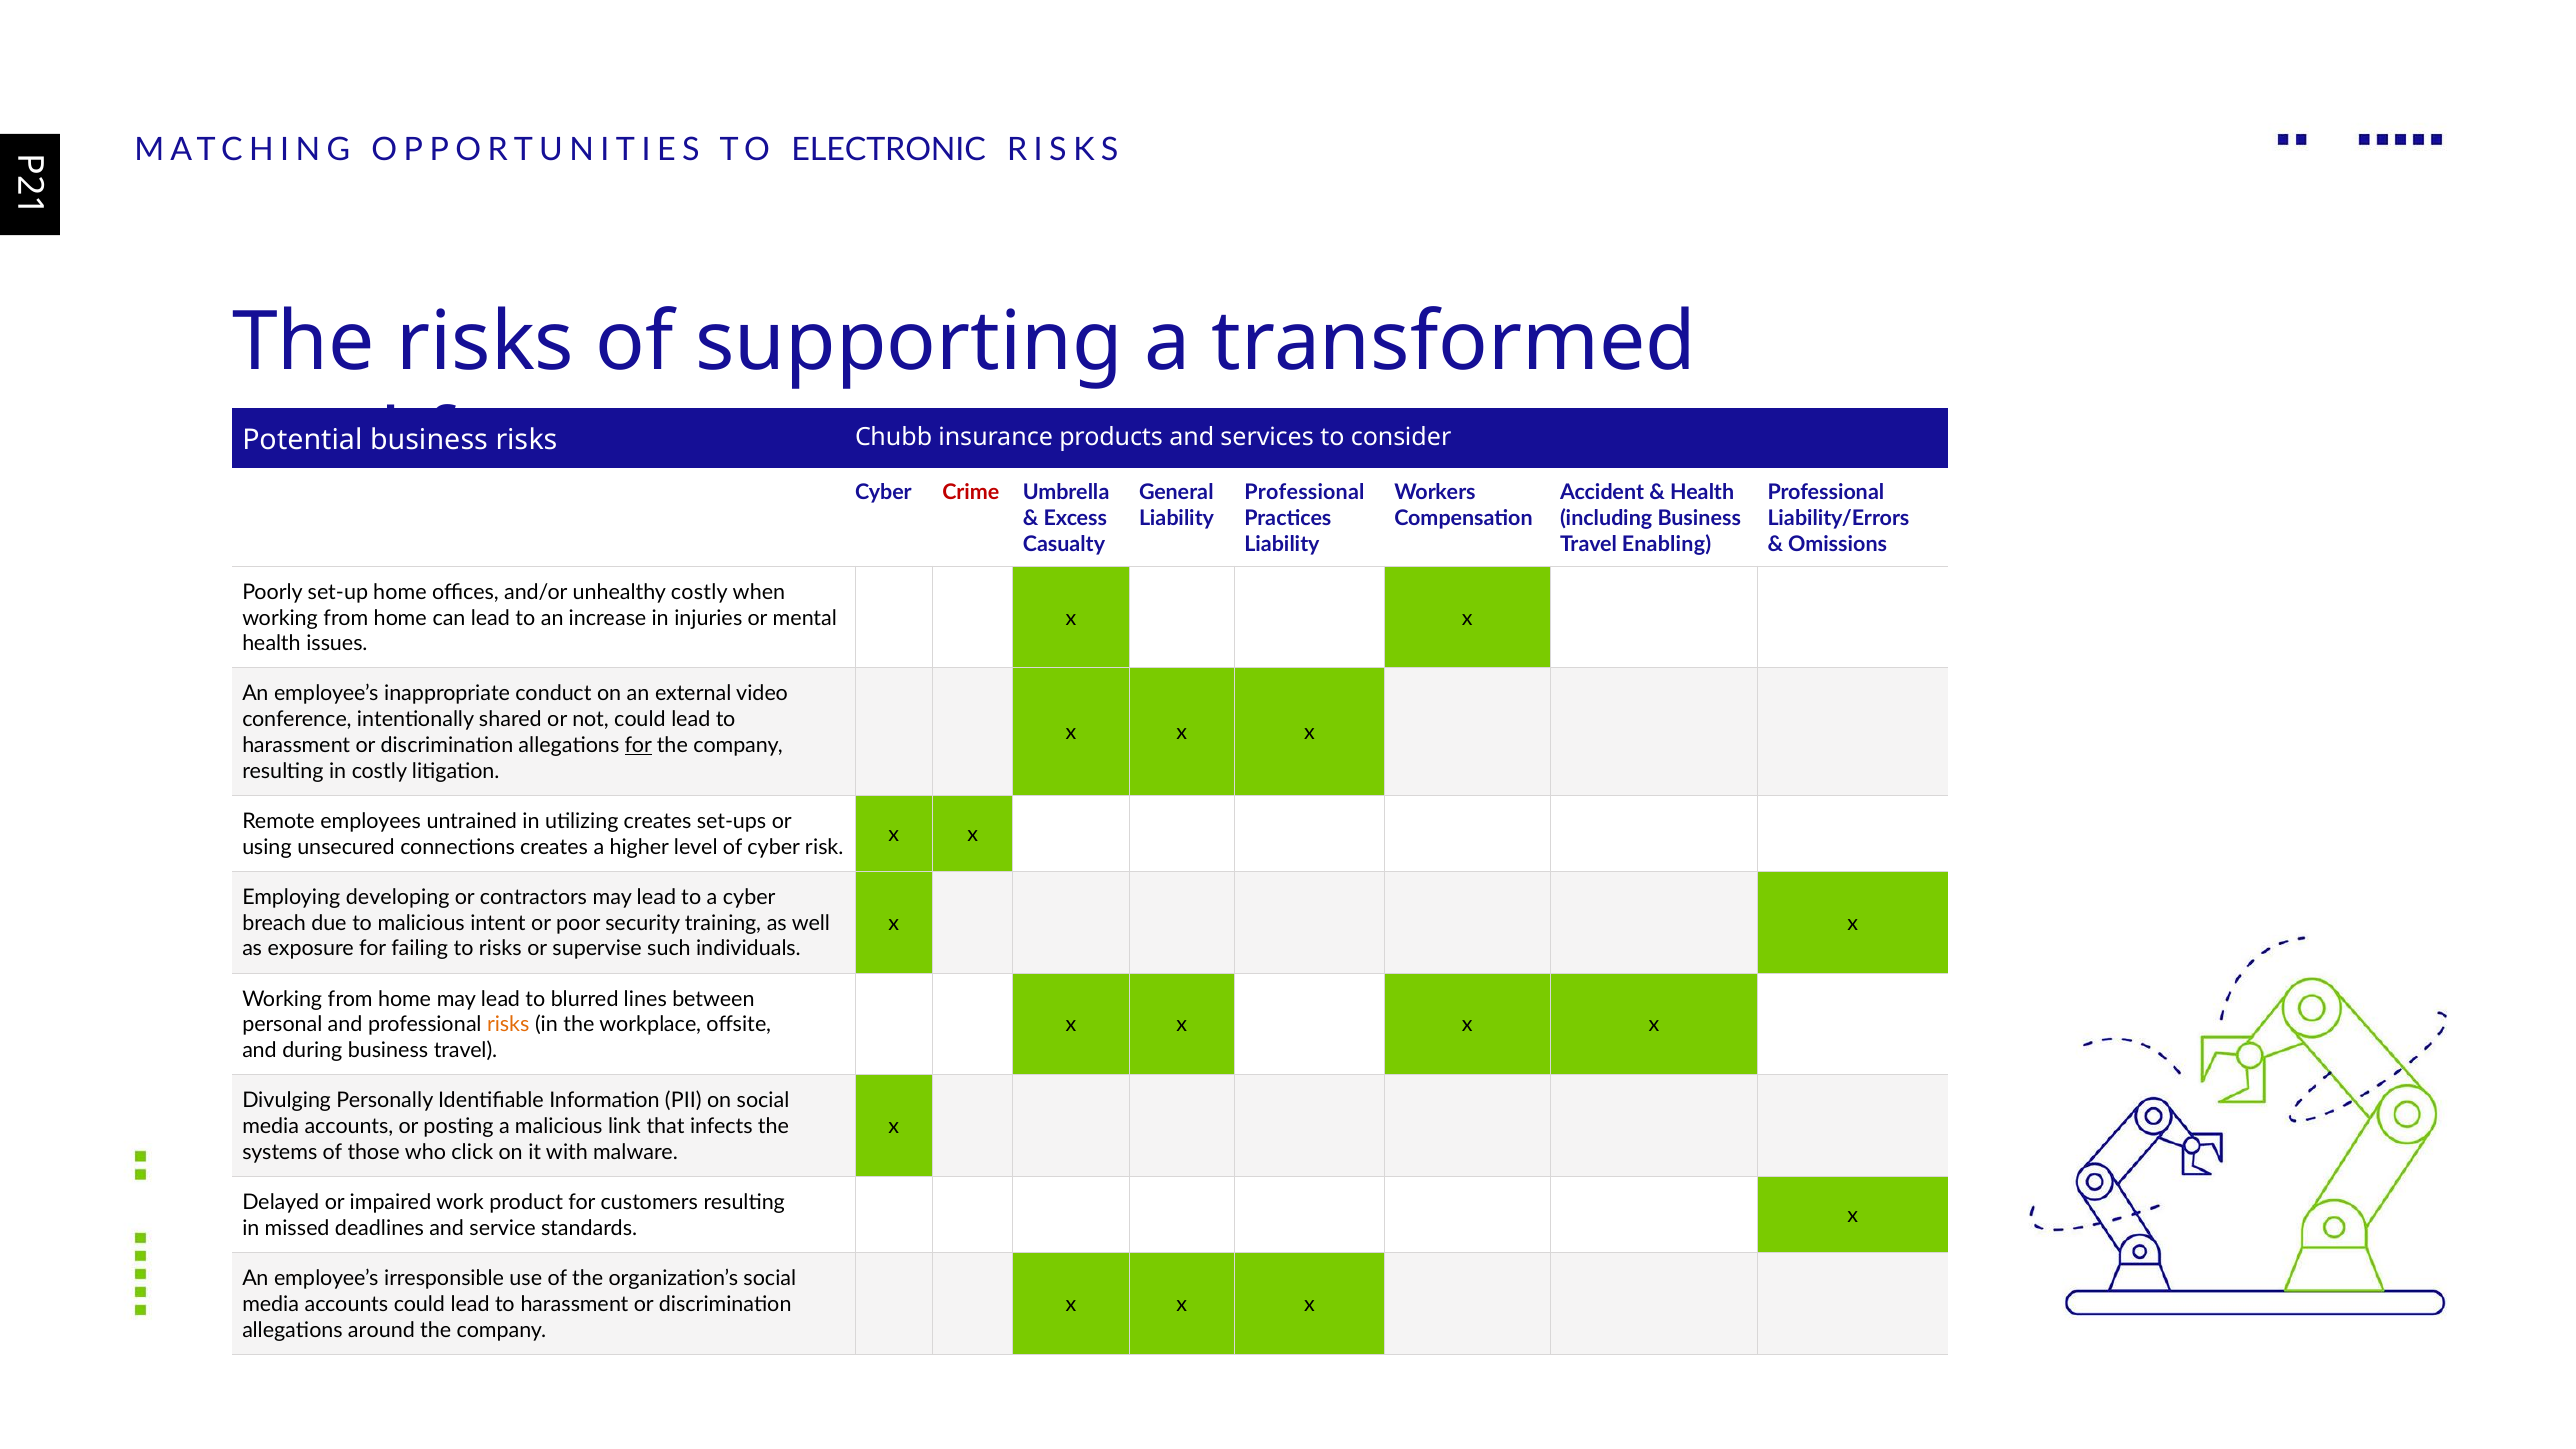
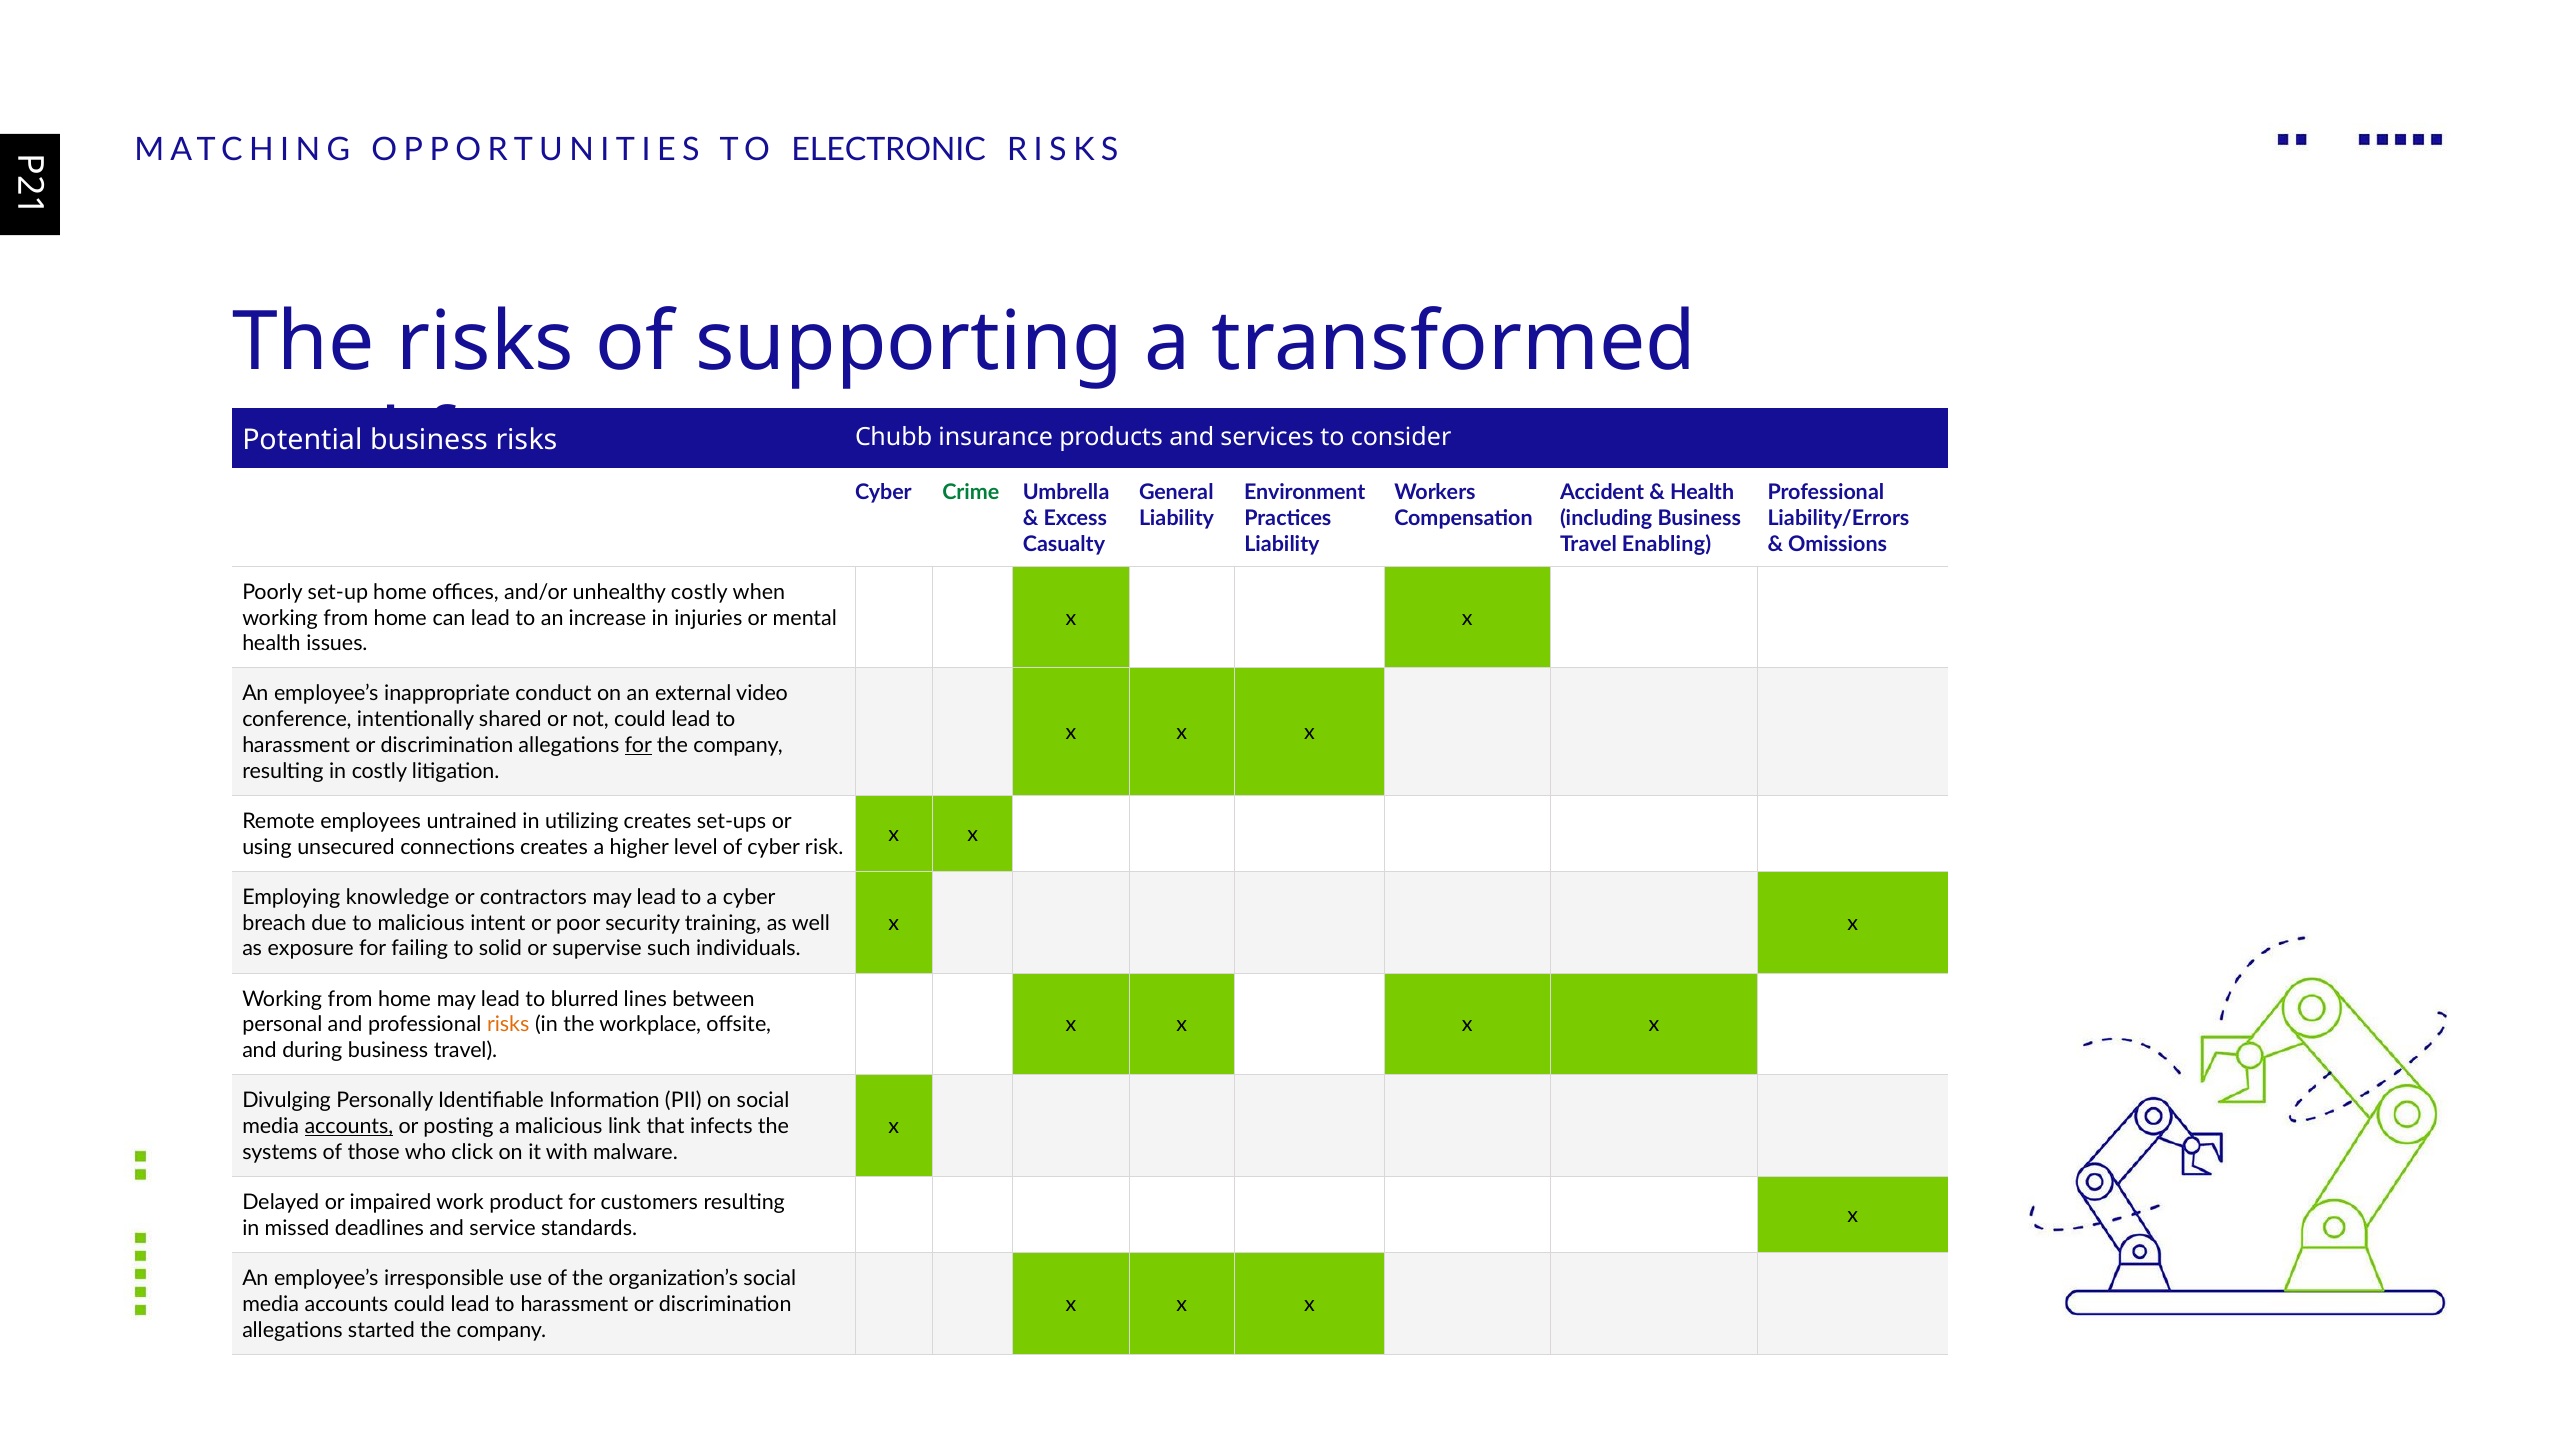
Crime colour: red -> green (971, 492)
Professional: Professional -> Environment (1305, 492)
developing: developing -> knowledge (398, 897)
to risks: risks -> solid (500, 949)
accounts underline: none -> present (349, 1127)
around: around -> started (381, 1330)
